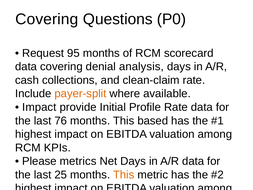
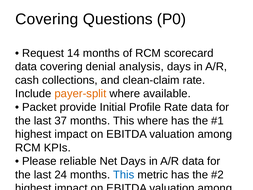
95: 95 -> 14 (73, 53)
Impact: Impact -> Packet (39, 107)
76: 76 -> 37 (61, 121)
This based: based -> where (153, 121)
metrics: metrics -> reliable (78, 161)
25: 25 -> 24 (61, 175)
This colour: orange -> blue (124, 175)
